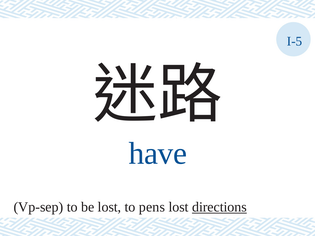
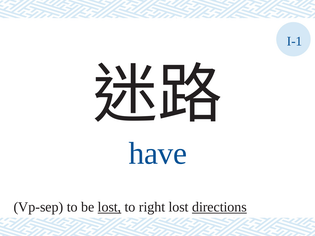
I-5: I-5 -> I-1 (295, 41)
lost underline: none -> present (109, 207)
pens: pens -> right (152, 207)
